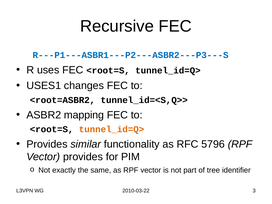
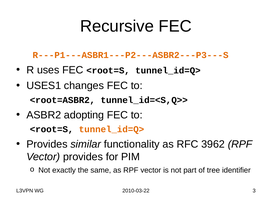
R---P1---ASBR1---P2---ASBR2---P3---S colour: blue -> orange (131, 55)
mapping: mapping -> adopting (84, 115)
5796: 5796 -> 3962 (213, 144)
